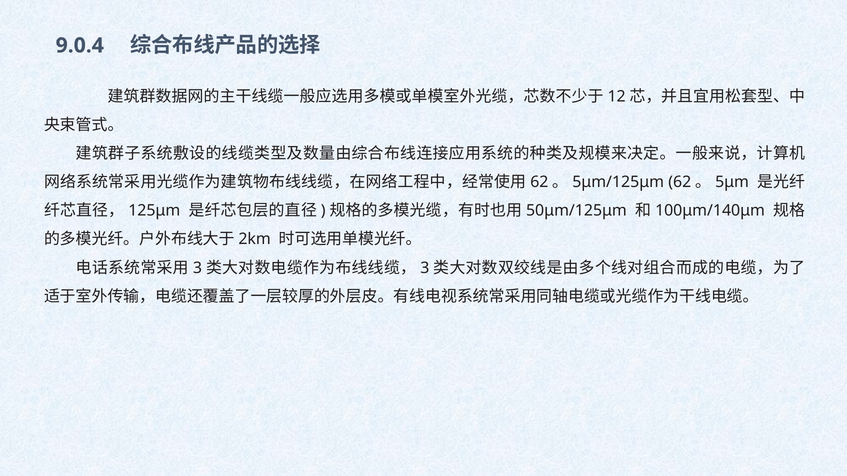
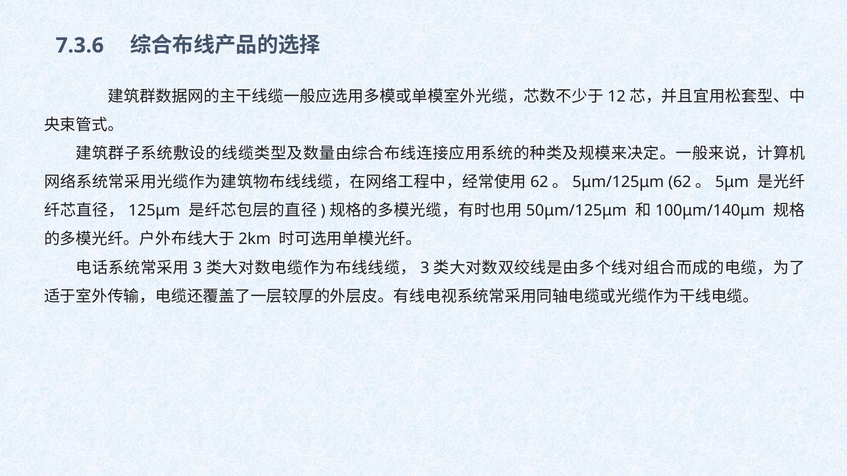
9.0.4: 9.0.4 -> 7.3.6 (80, 45)
